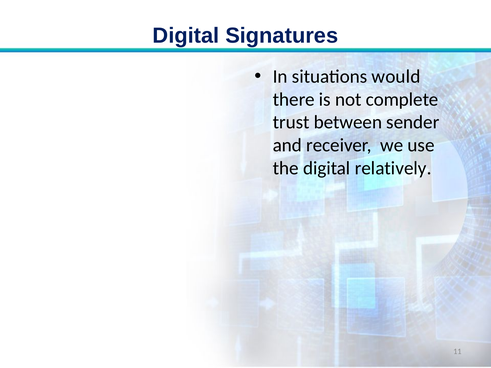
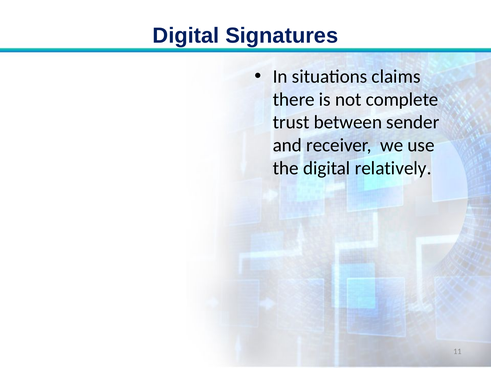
would: would -> claims (396, 77)
